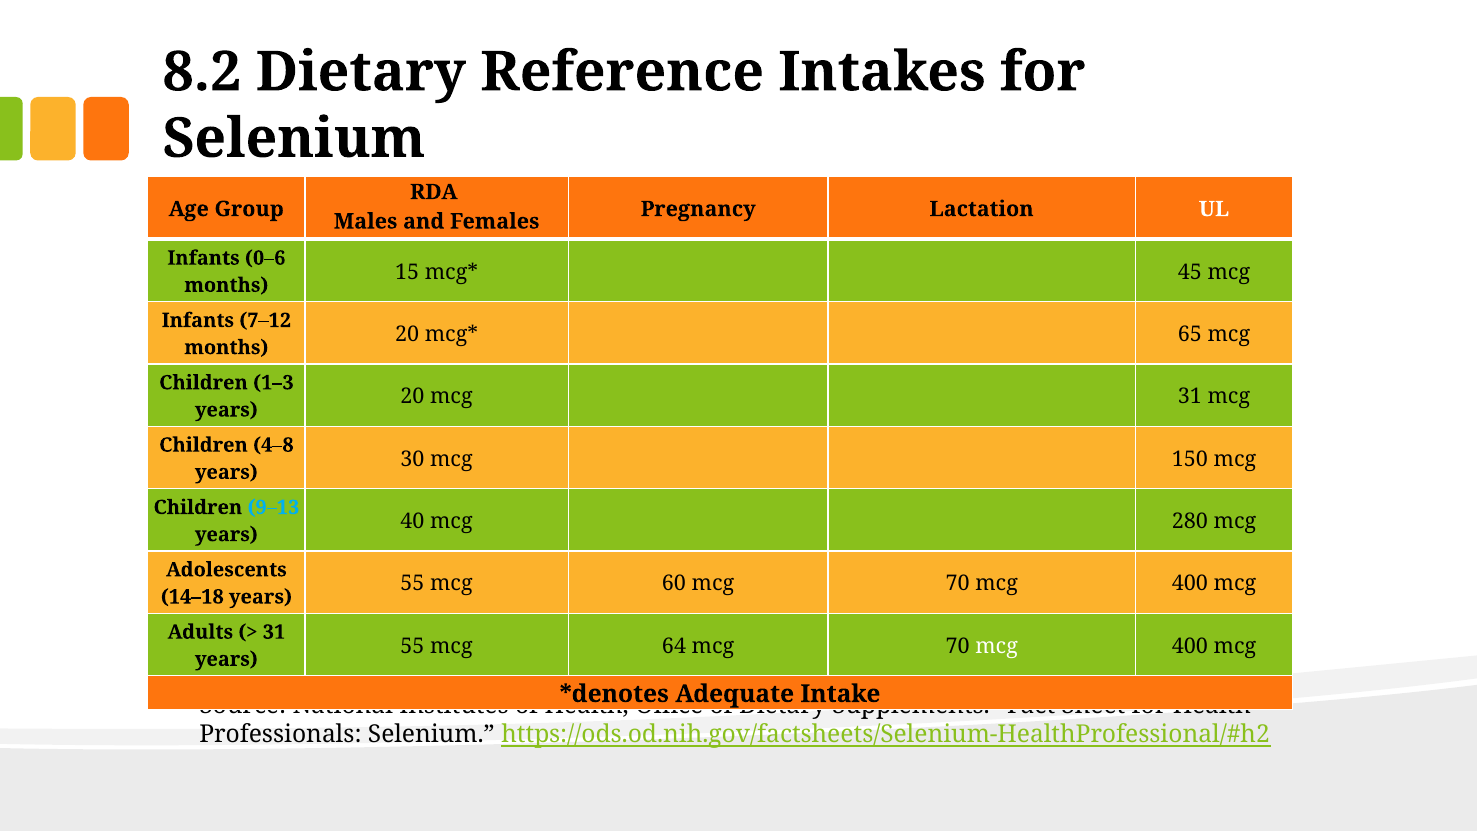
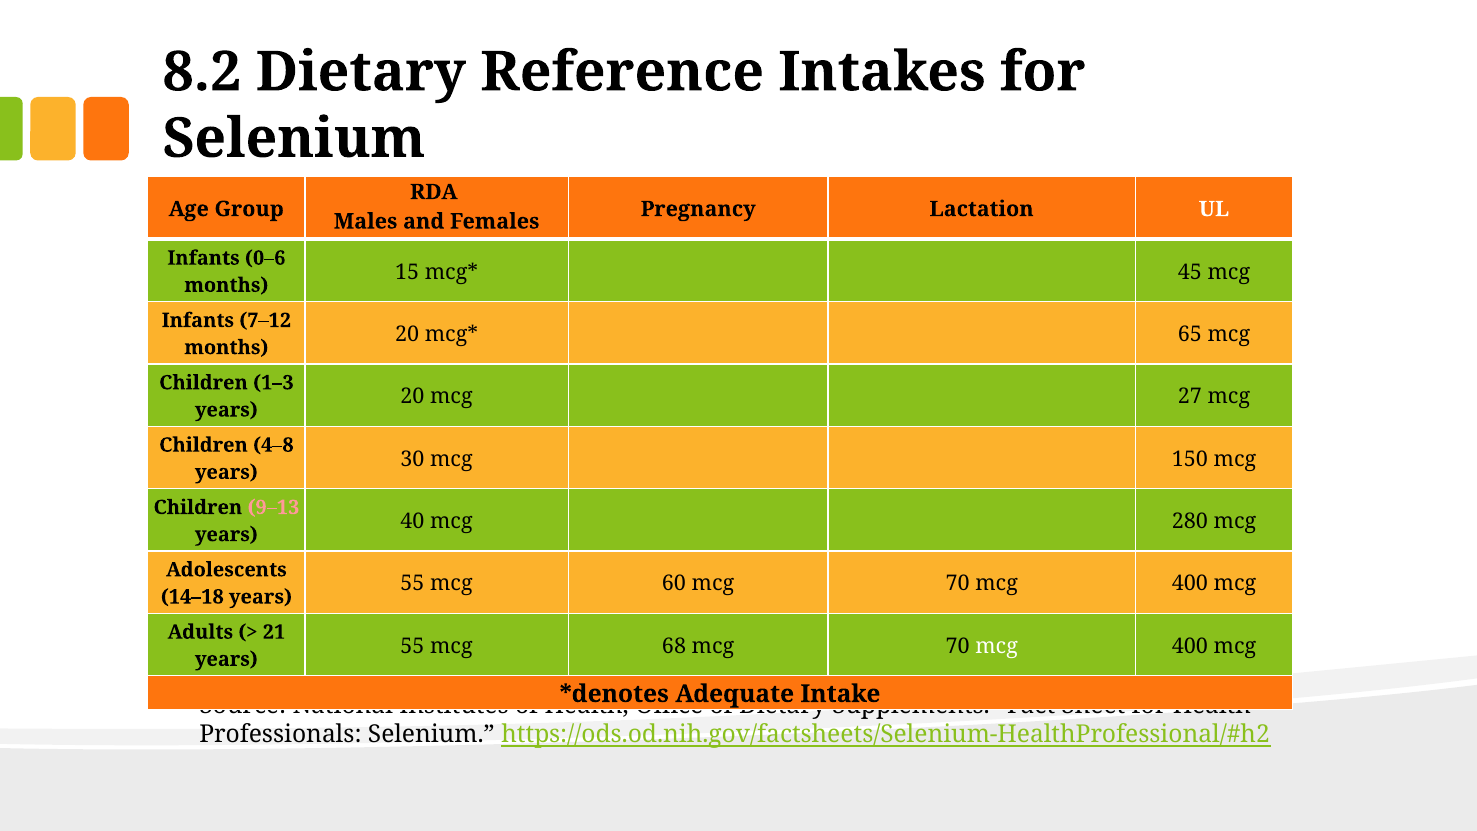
mcg 31: 31 -> 27 (1190, 397)
9–13 colour: light blue -> pink (273, 507)
31: 31 -> 21 (274, 632)
64: 64 -> 68 (674, 646)
